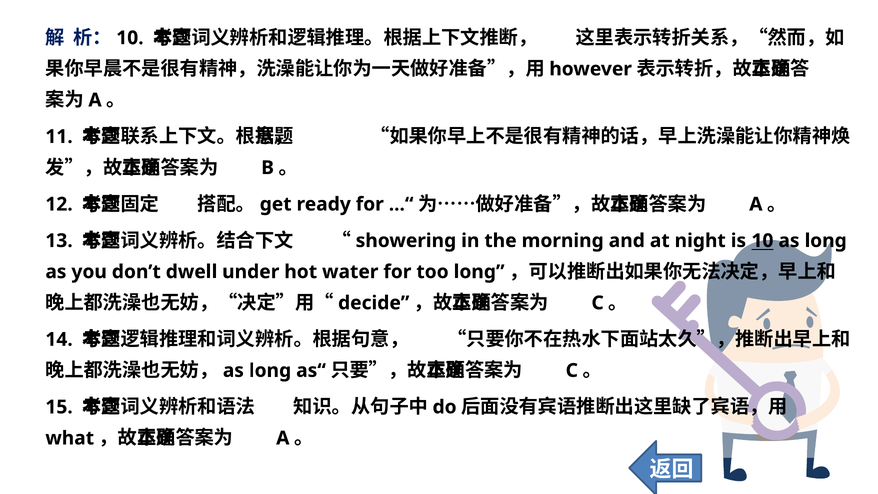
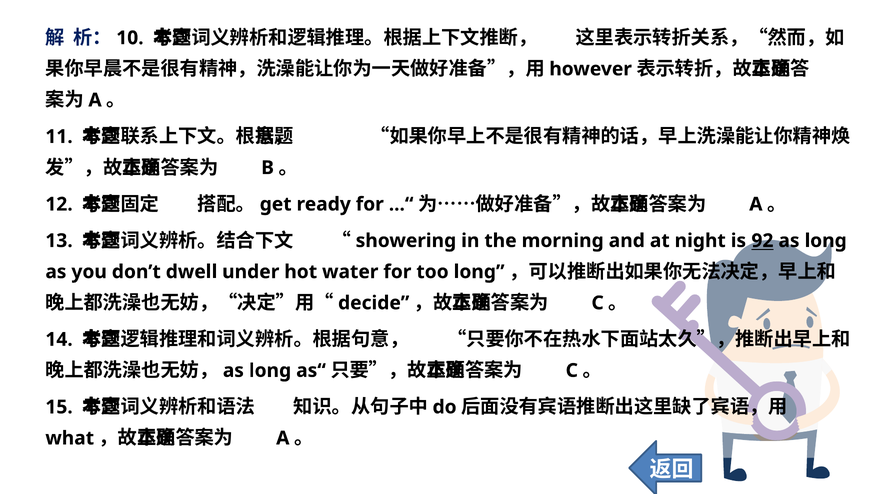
is 10: 10 -> 92 (762, 241)
